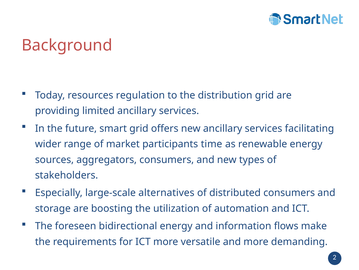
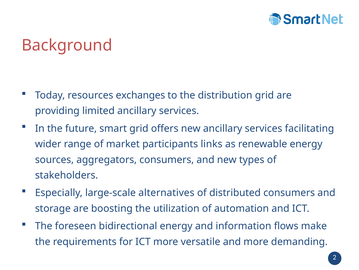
regulation: regulation -> exchanges (140, 95)
time: time -> links (212, 144)
